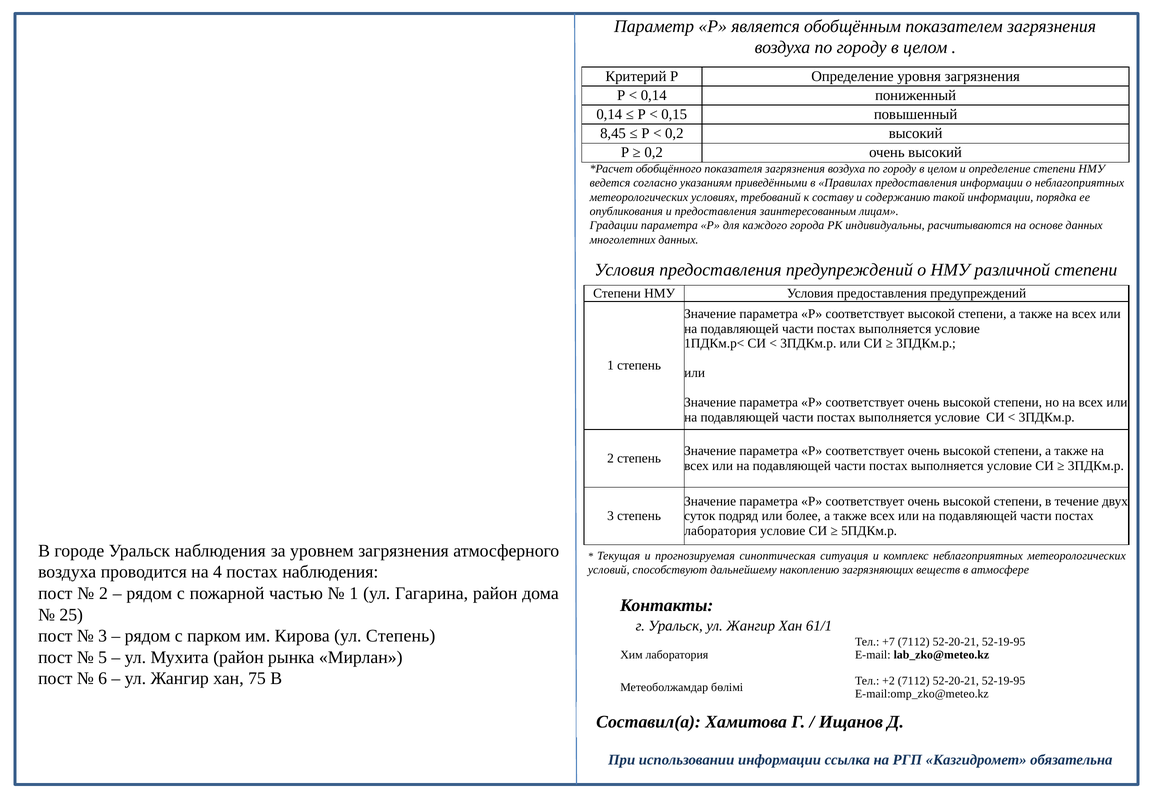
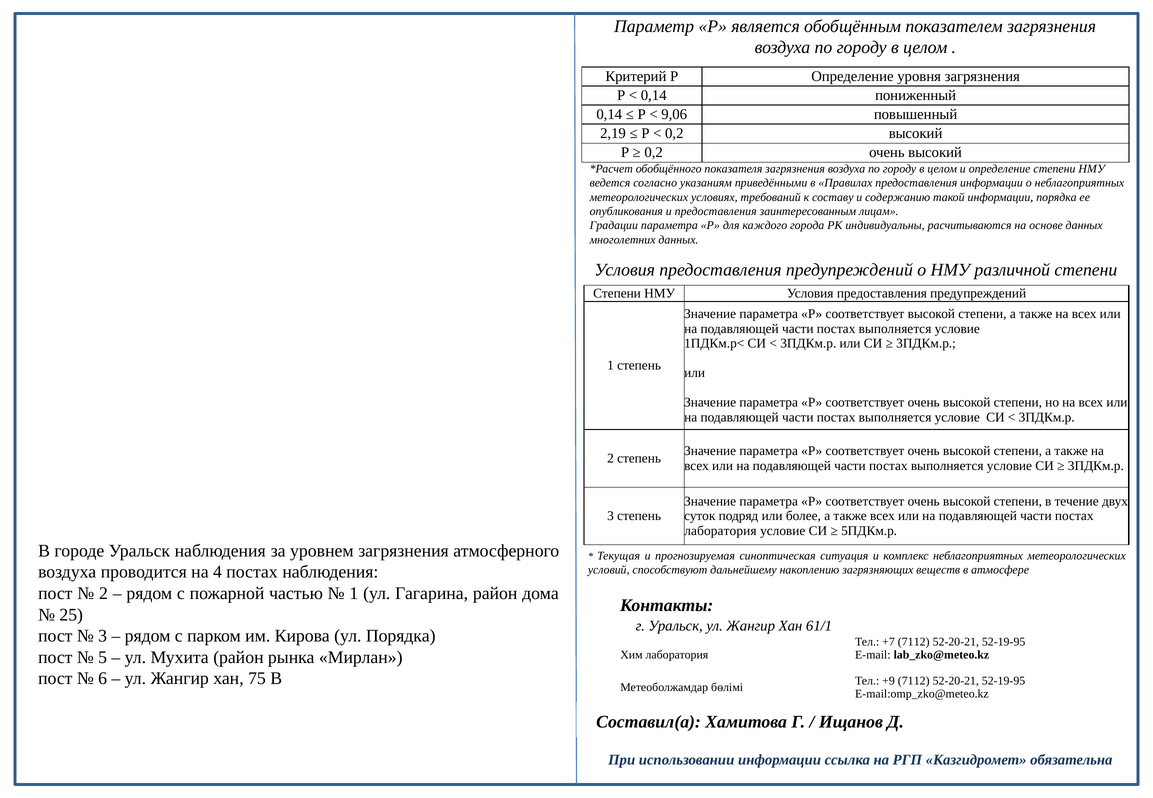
0,15: 0,15 -> 9,06 (674, 114)
8,45: 8,45 -> 2,19 (613, 133)
ул Степень: Степень -> Порядка (401, 636)
+2: +2 -> +9 (889, 681)
